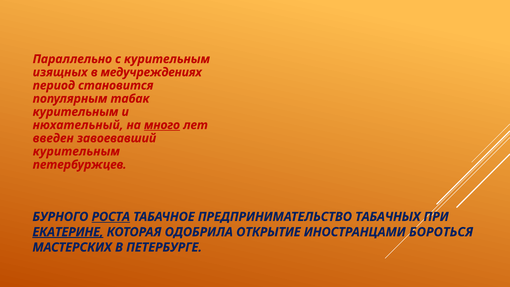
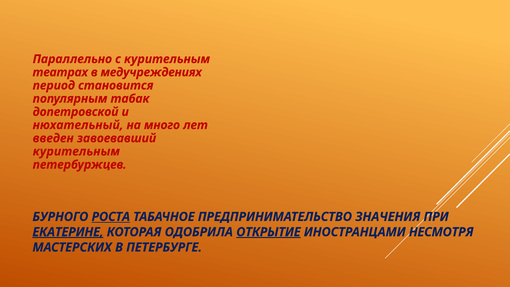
изящных: изящных -> театрах (60, 72)
курительным: курительным -> допетровской (76, 112)
много underline: present -> none (162, 125)
ТАБАЧНЫХ: ТАБАЧНЫХ -> ЗНАЧЕНИЯ (388, 217)
ОТКРЫТИЕ underline: none -> present (268, 232)
БОРОТЬСЯ: БОРОТЬСЯ -> НЕСМОТРЯ (441, 232)
